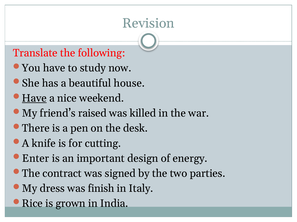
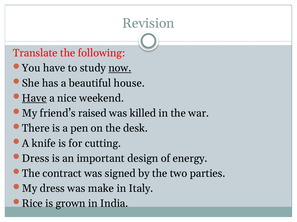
now underline: none -> present (120, 68)
Enter: Enter -> Dress (36, 159)
finish: finish -> make (101, 189)
